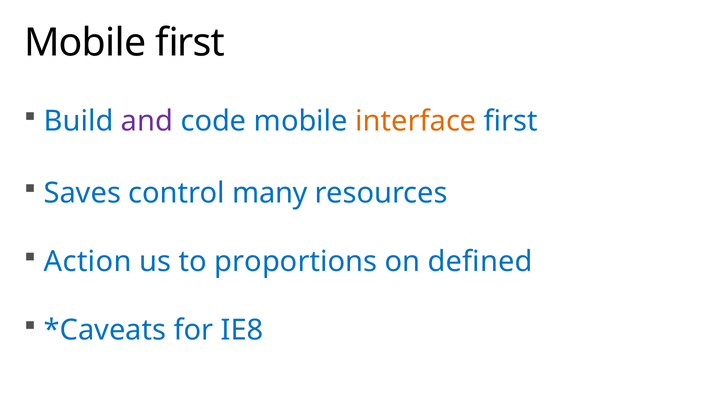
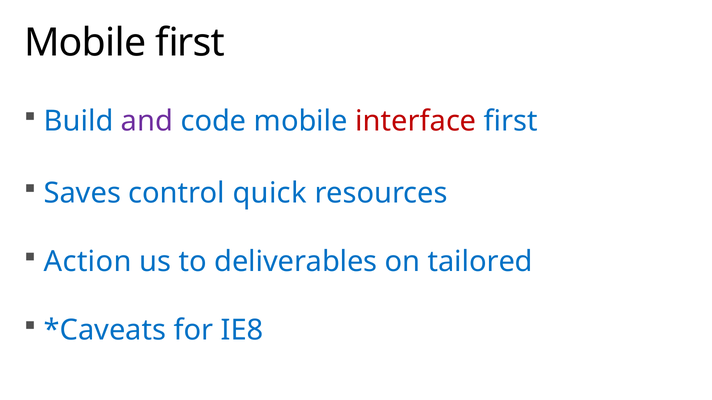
interface colour: orange -> red (416, 121)
many: many -> quick (270, 193)
proportions: proportions -> deliverables (296, 262)
defined: defined -> tailored (480, 262)
